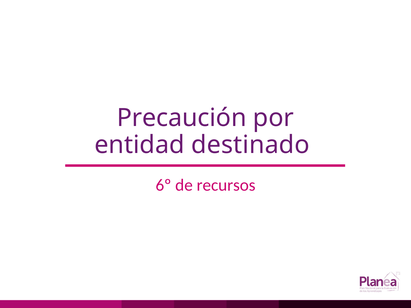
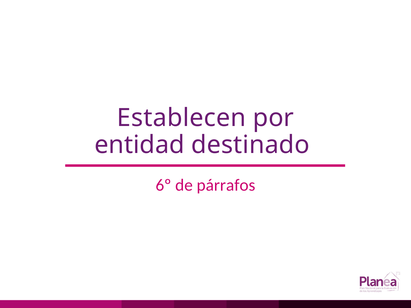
Precaución: Precaución -> Establecen (182, 118)
recursos: recursos -> párrafos (226, 185)
